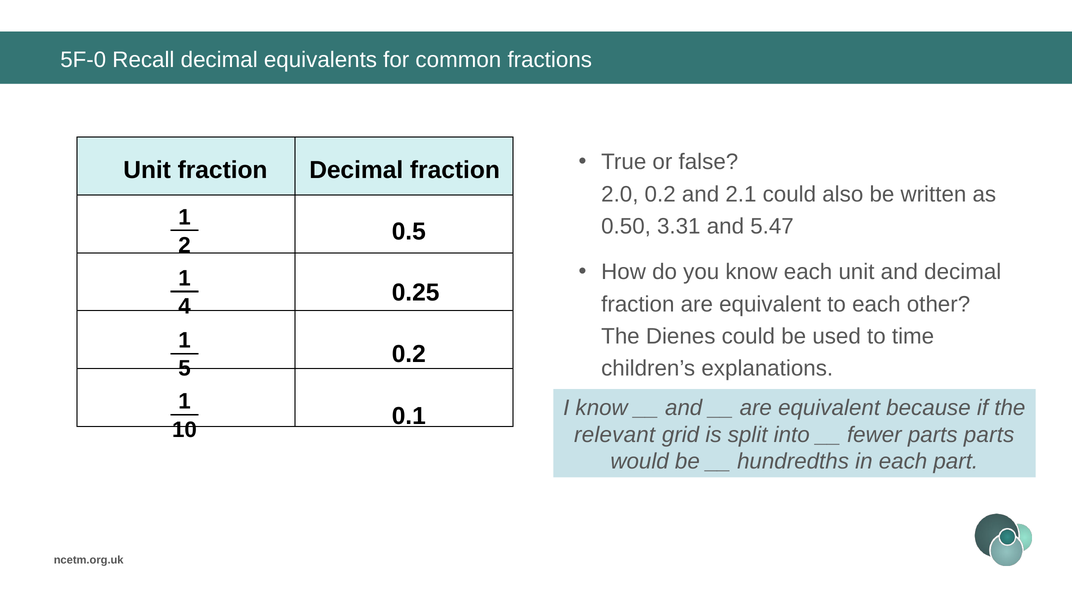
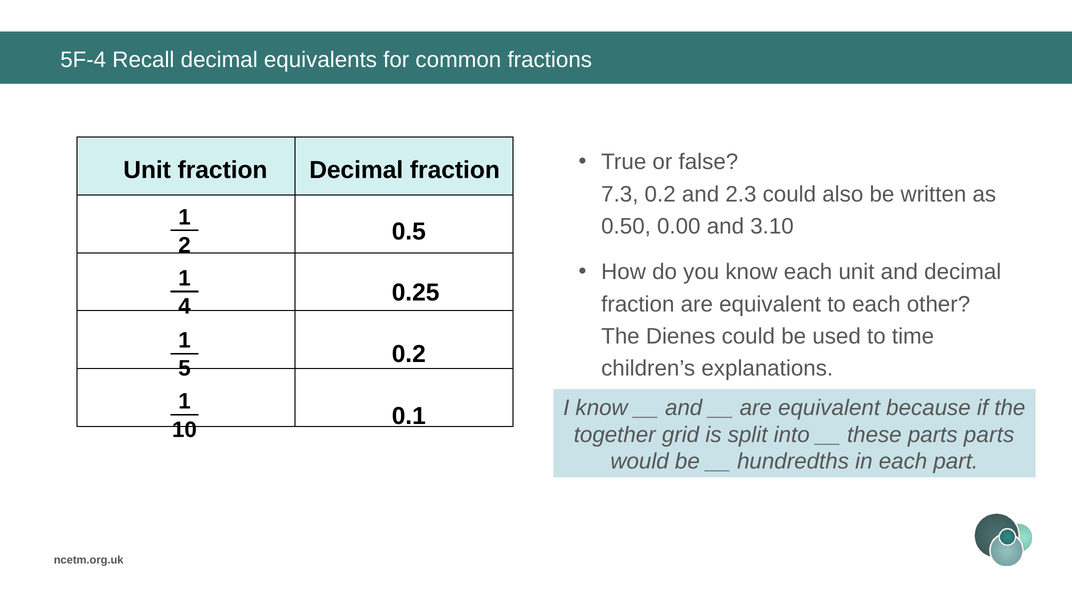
5F-0: 5F-0 -> 5F-4 (83, 60)
2.0: 2.0 -> 7.3 (620, 194)
2.1: 2.1 -> 2.3 (741, 194)
3.31: 3.31 -> 0.00 (679, 226)
5.47: 5.47 -> 3.10 (772, 226)
relevant: relevant -> together (615, 435)
fewer: fewer -> these (874, 435)
